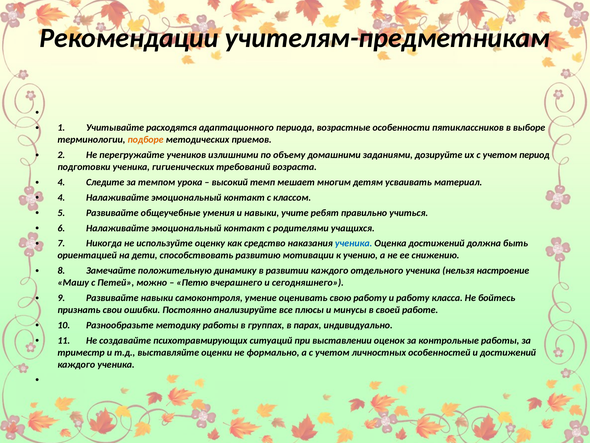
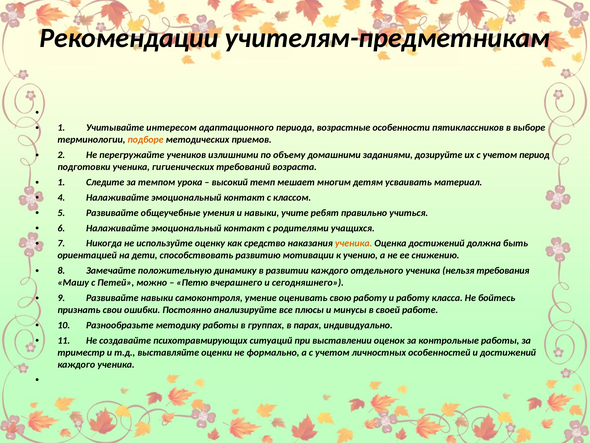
расходятся: расходятся -> интересом (171, 128)
4: 4 -> 1 (61, 182)
ученика colour: blue -> orange (354, 243)
настроение: настроение -> требования (503, 270)
